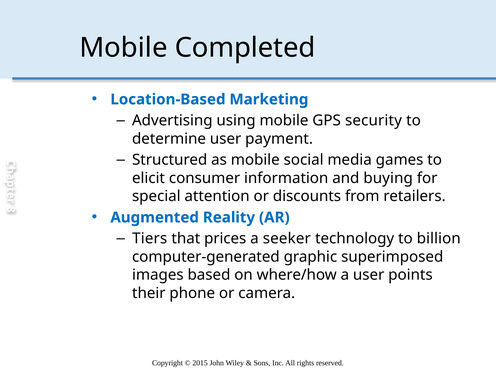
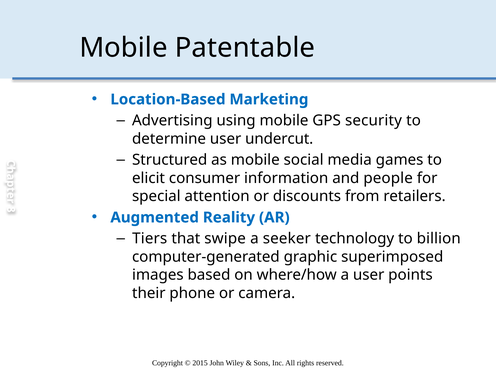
Completed: Completed -> Patentable (245, 48)
payment: payment -> undercut (279, 139)
buying: buying -> people (388, 178)
prices: prices -> swipe (225, 239)
